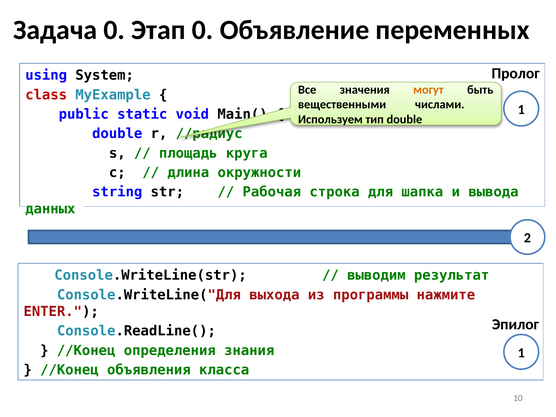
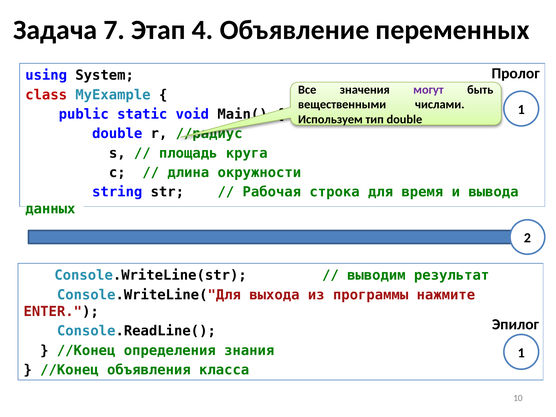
Задача 0: 0 -> 7 (114, 30)
Этап 0: 0 -> 4 (203, 30)
могут colour: orange -> purple (428, 90)
шапка: шапка -> время (422, 192)
